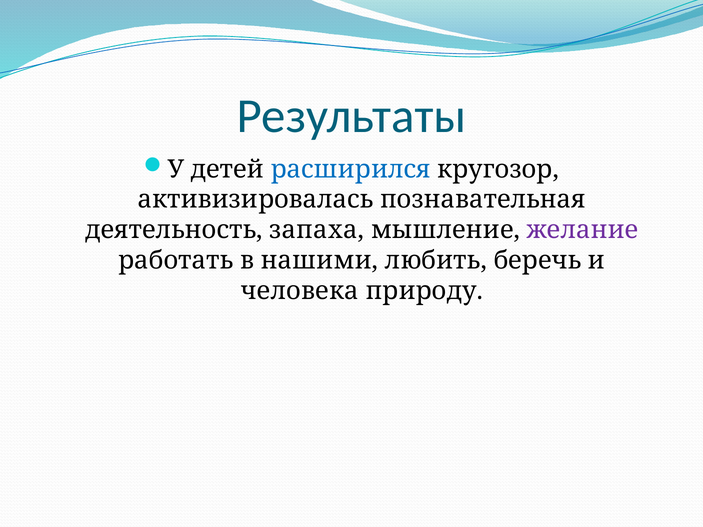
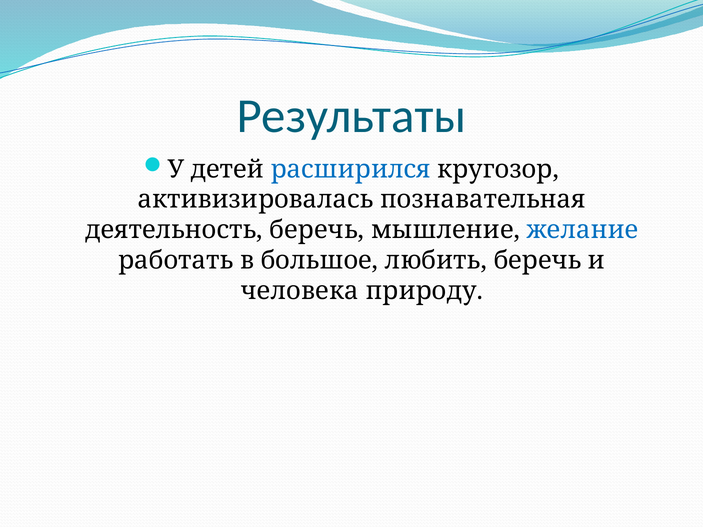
деятельность запаха: запаха -> беречь (317, 230)
желание colour: purple -> blue (582, 230)
нашими: нашими -> большое (319, 261)
